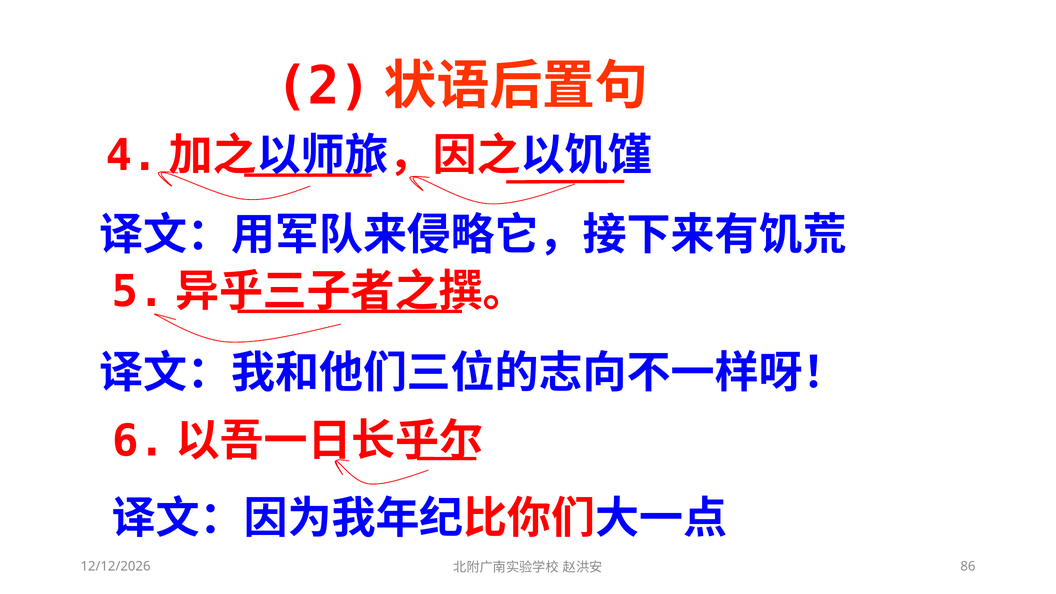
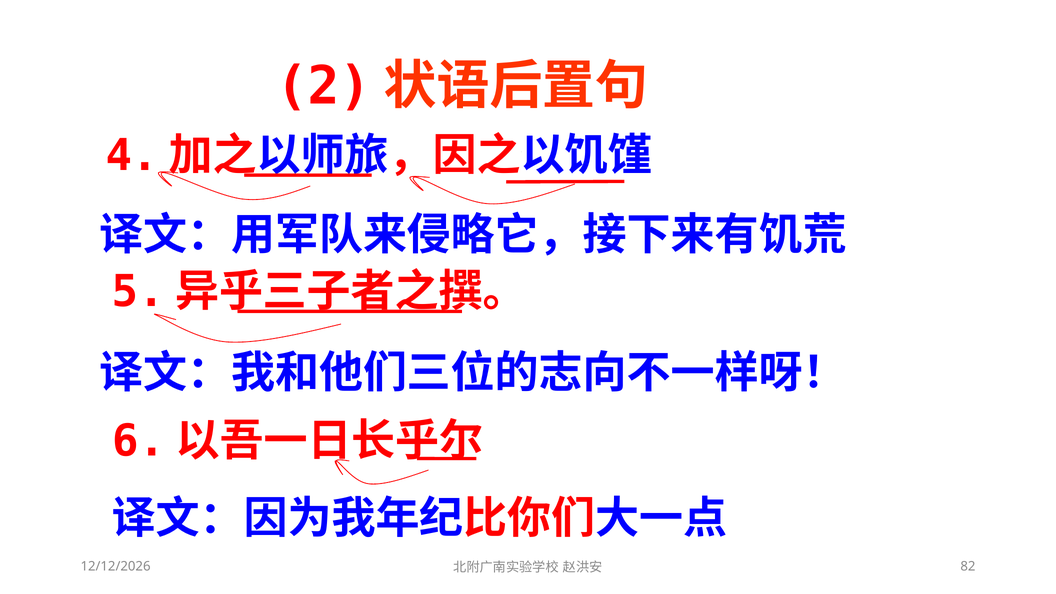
86: 86 -> 82 (968, 566)
